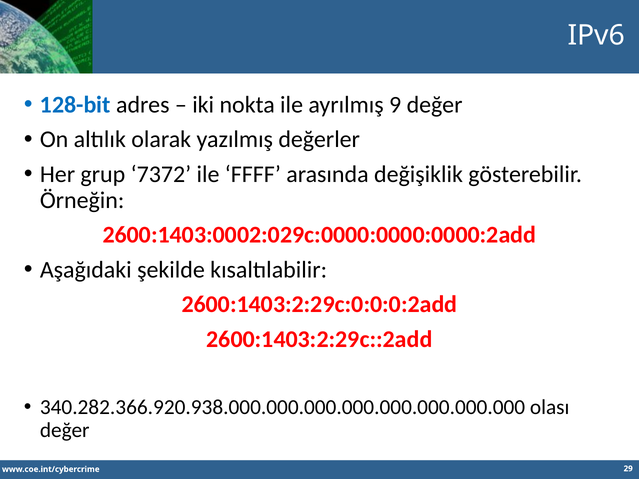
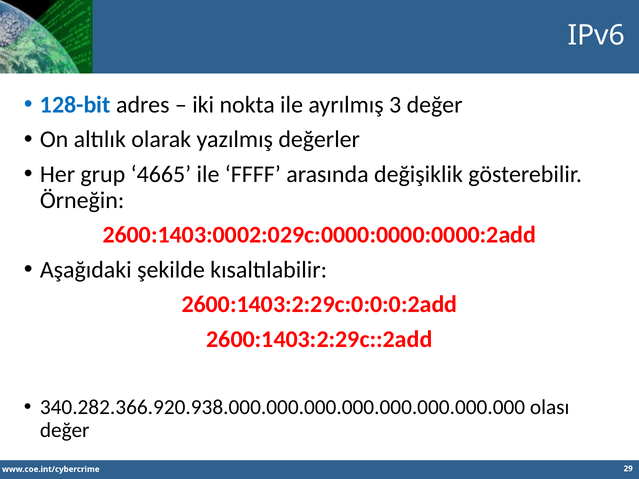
9: 9 -> 3 (395, 105)
7372: 7372 -> 4665 (161, 174)
